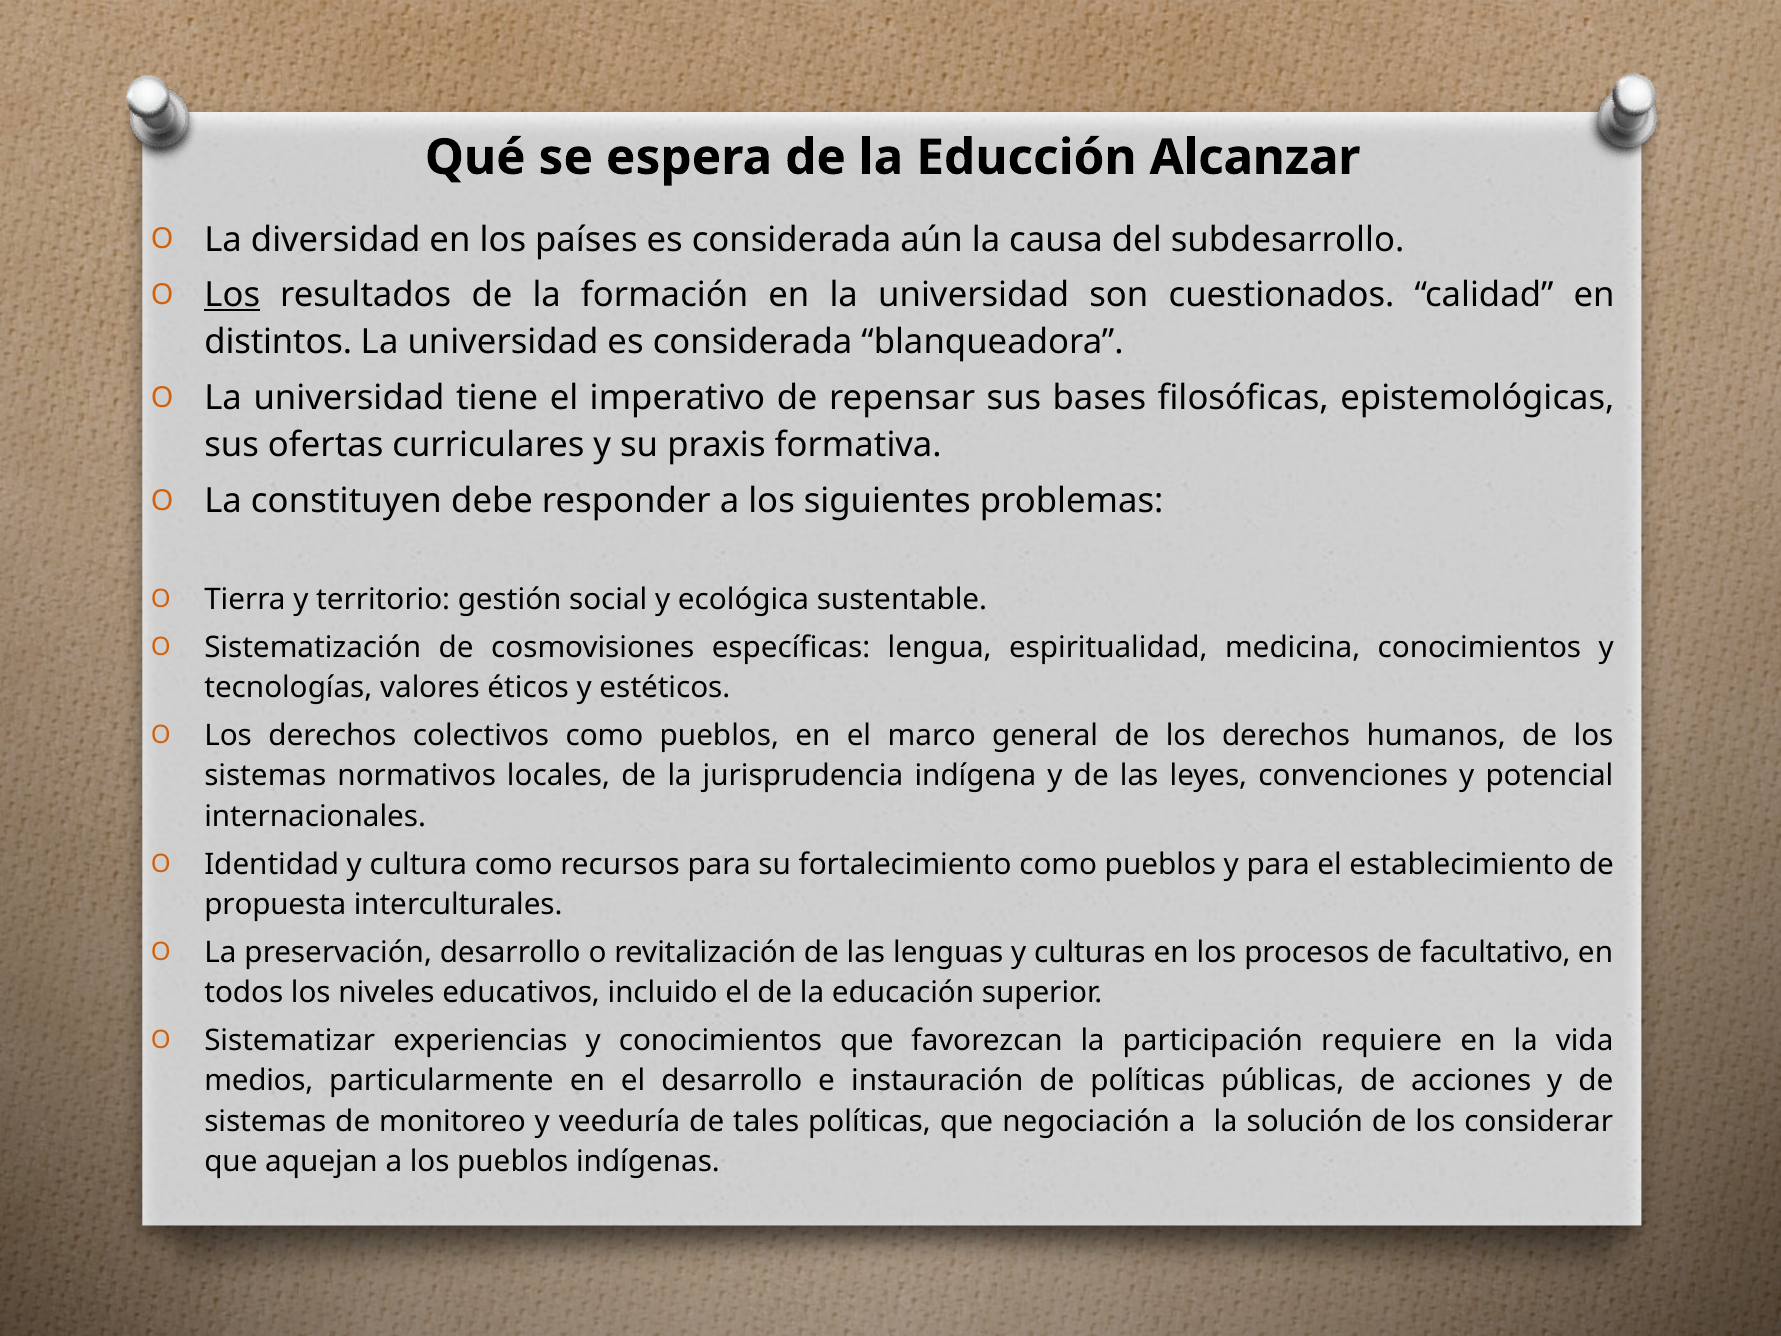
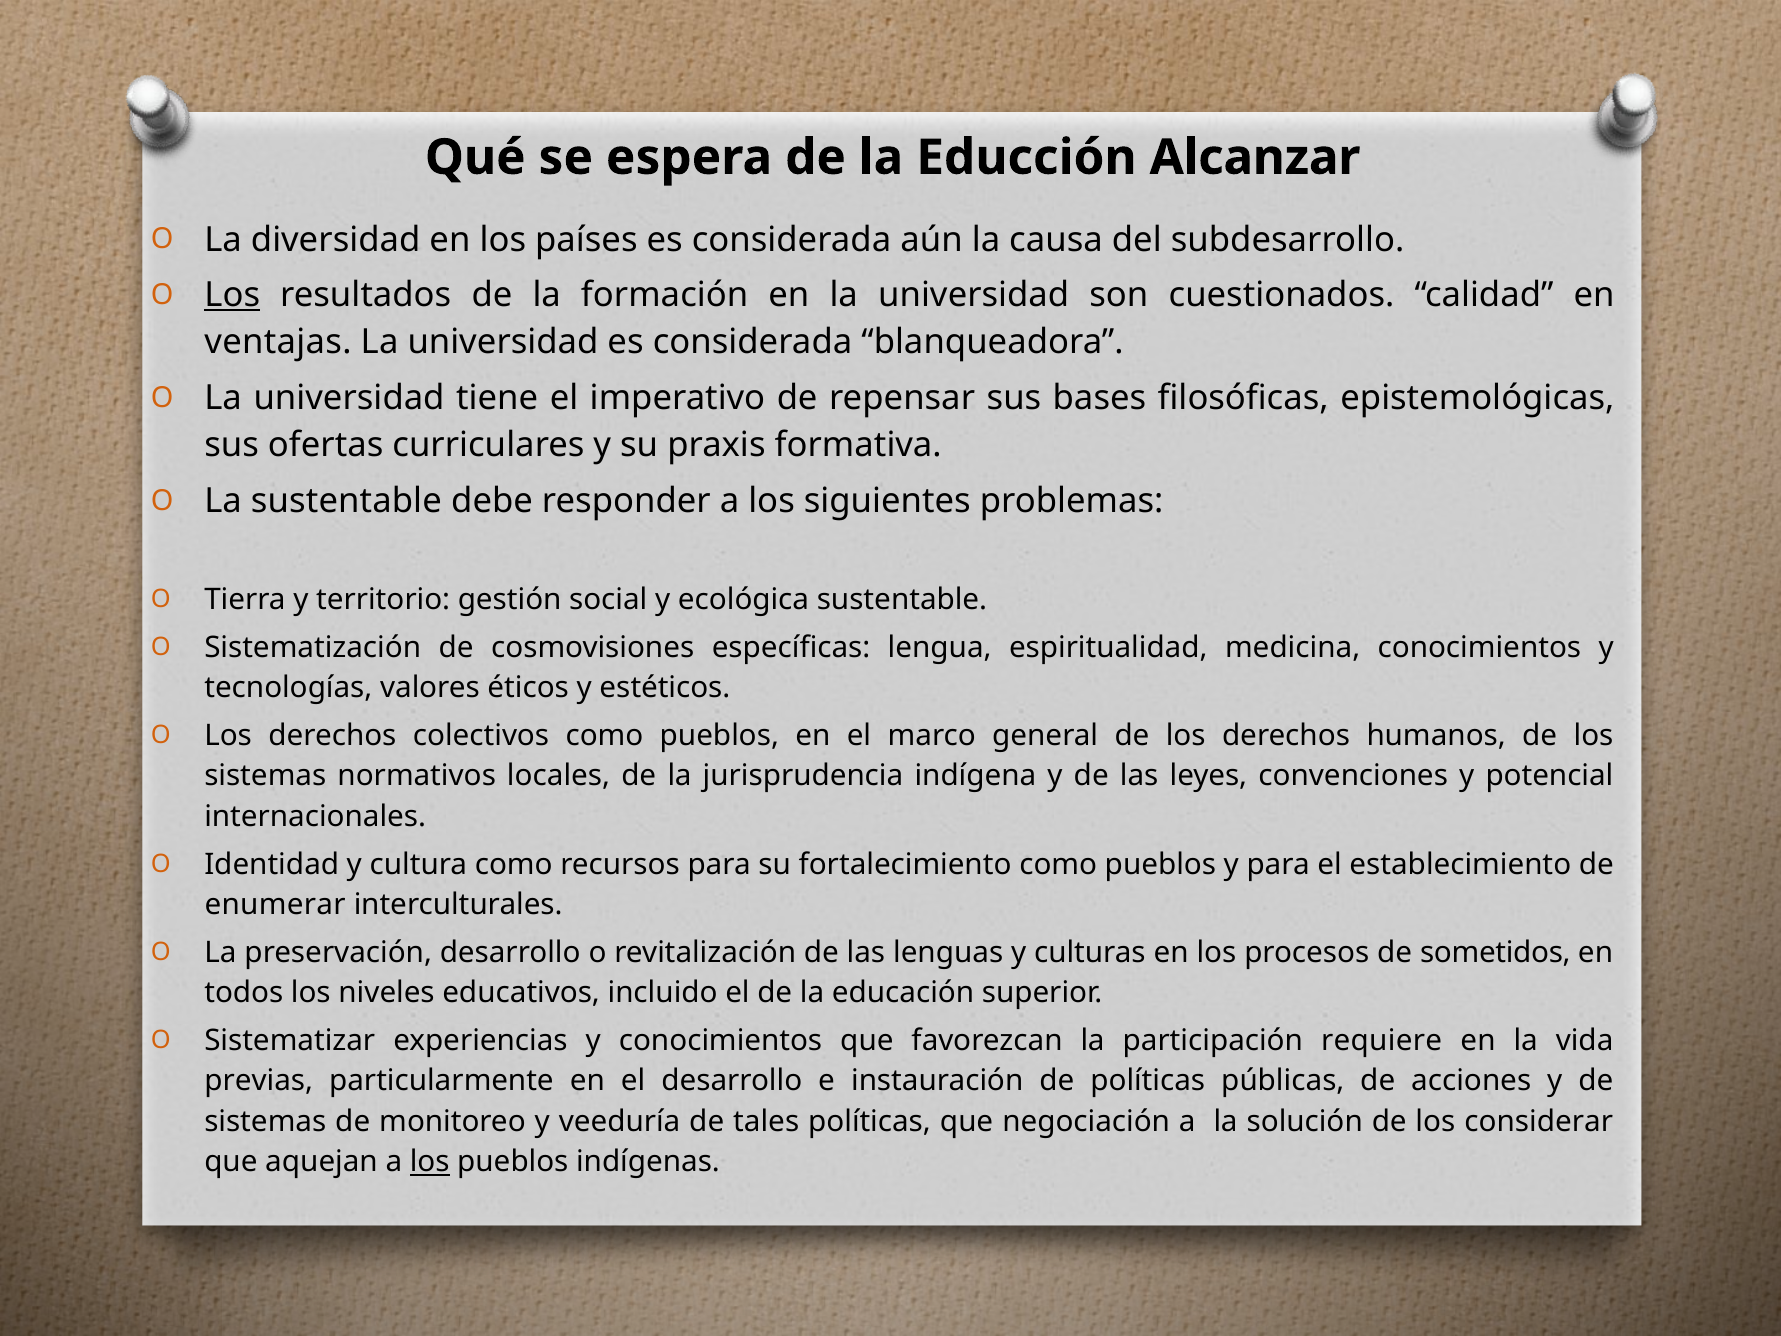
distintos: distintos -> ventajas (278, 342)
La constituyen: constituyen -> sustentable (346, 501)
propuesta: propuesta -> enumerar (275, 905)
facultativo: facultativo -> sometidos (1495, 952)
medios: medios -> previas (259, 1081)
los underline: none -> present (430, 1162)
